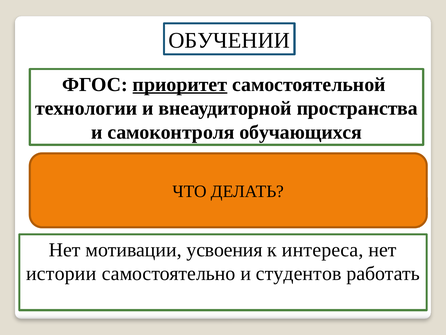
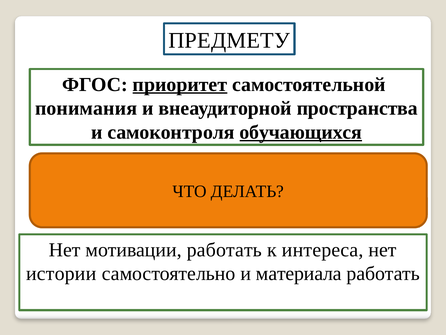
ОБУЧЕНИИ: ОБУЧЕНИИ -> ПРЕДМЕТУ (229, 40)
технологии: технологии -> понимания (86, 108)
обучающихся underline: none -> present (301, 132)
мотивации усвоения: усвоения -> работать (224, 249)
студентов: студентов -> материала (299, 273)
